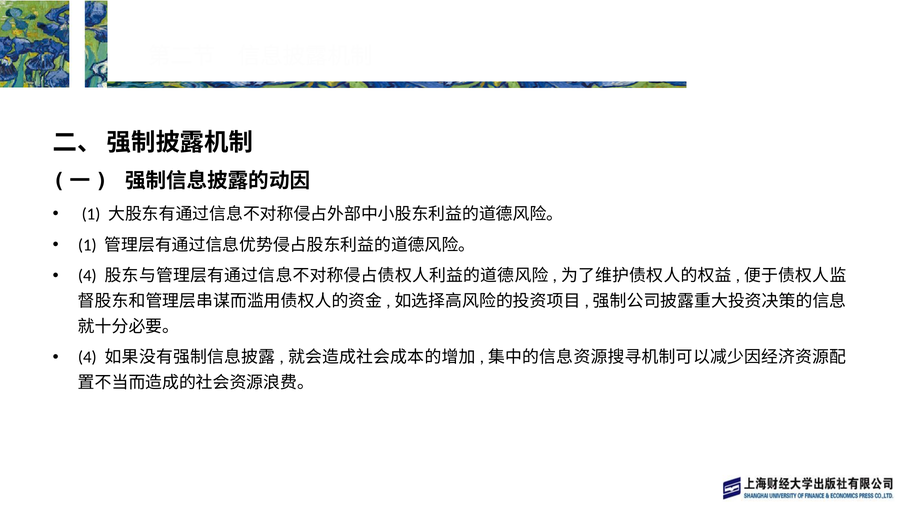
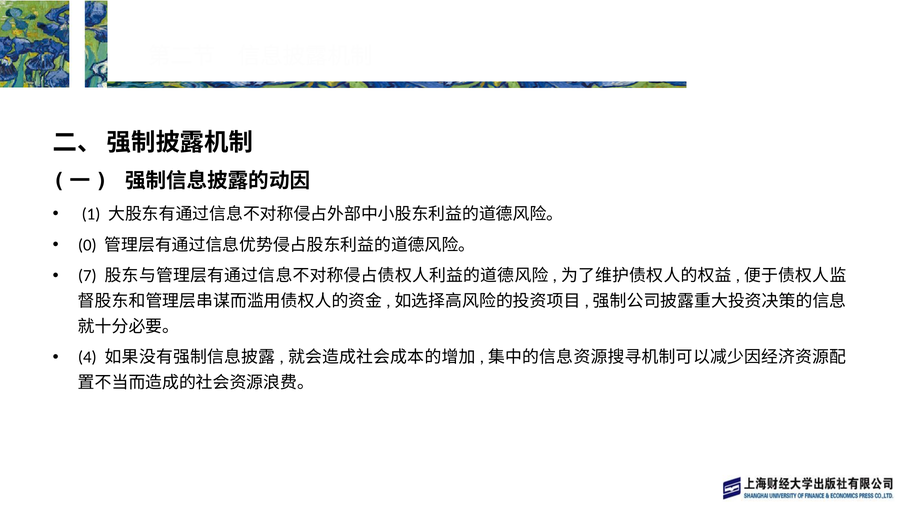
1: 1 -> 0 (87, 245)
4: 4 -> 7 (87, 276)
